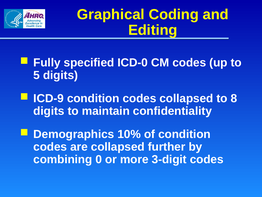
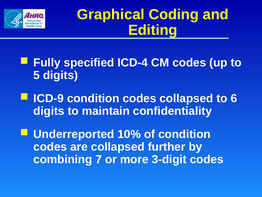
ICD-0: ICD-0 -> ICD-4 (133, 63)
8: 8 -> 6 (234, 98)
Demographics: Demographics -> Underreported (74, 134)
0: 0 -> 7 (99, 159)
